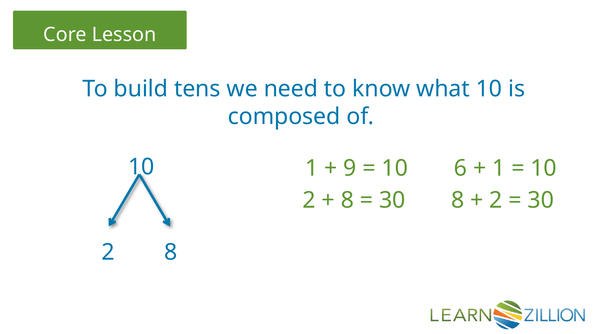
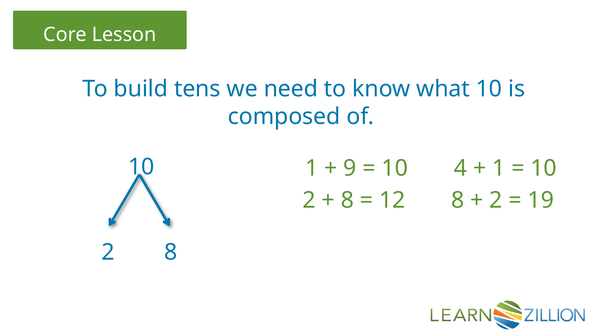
6: 6 -> 4 (461, 168)
30: 30 -> 12 (392, 200)
30: 30 -> 19 (541, 200)
